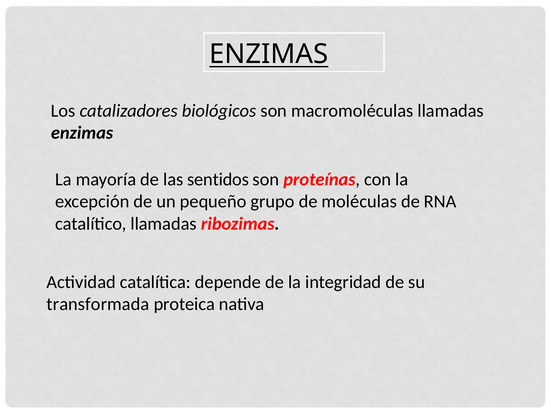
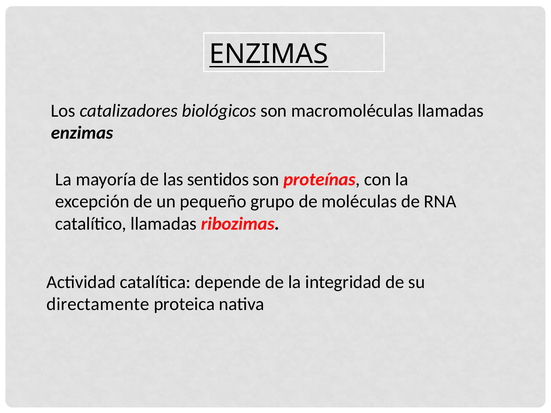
transformada: transformada -> directamente (98, 304)
